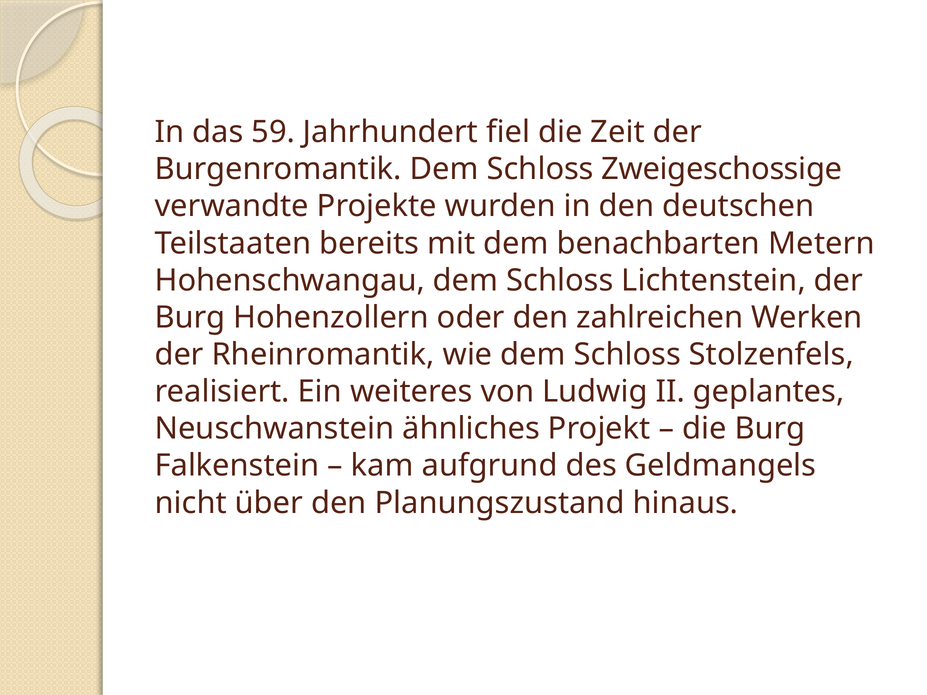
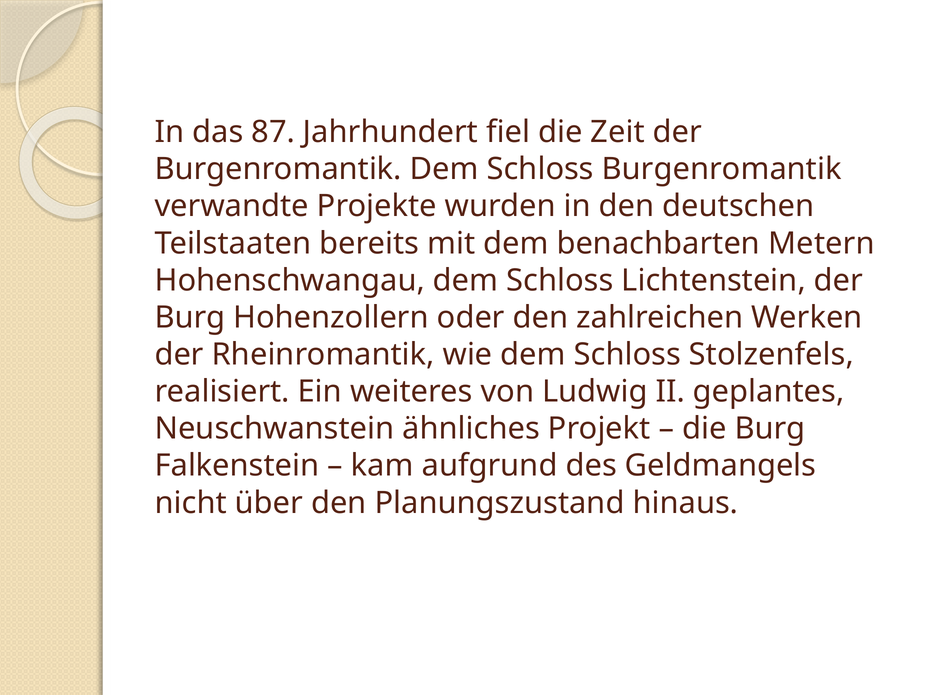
59: 59 -> 87 (273, 132)
Schloss Zweigeschossige: Zweigeschossige -> Burgenromantik (722, 169)
